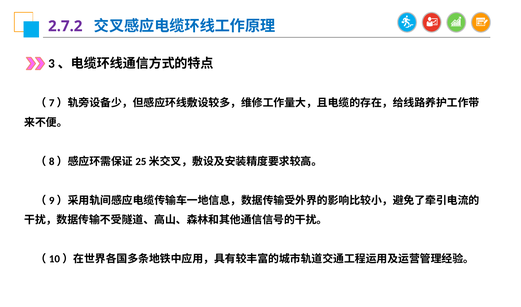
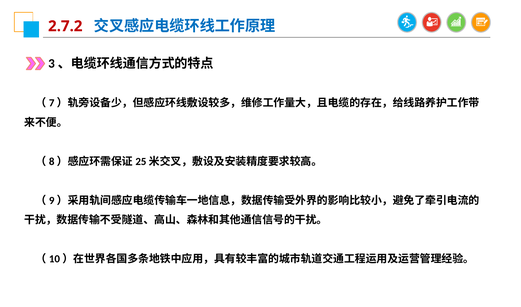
2.7.2 colour: purple -> red (65, 26)
